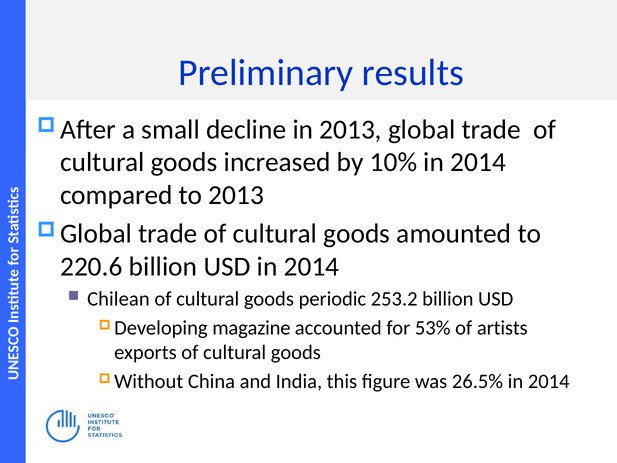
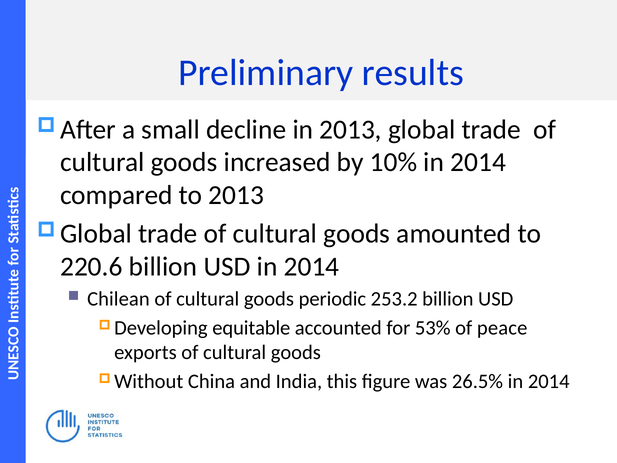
magazine: magazine -> equitable (251, 328)
artists: artists -> peace (502, 328)
